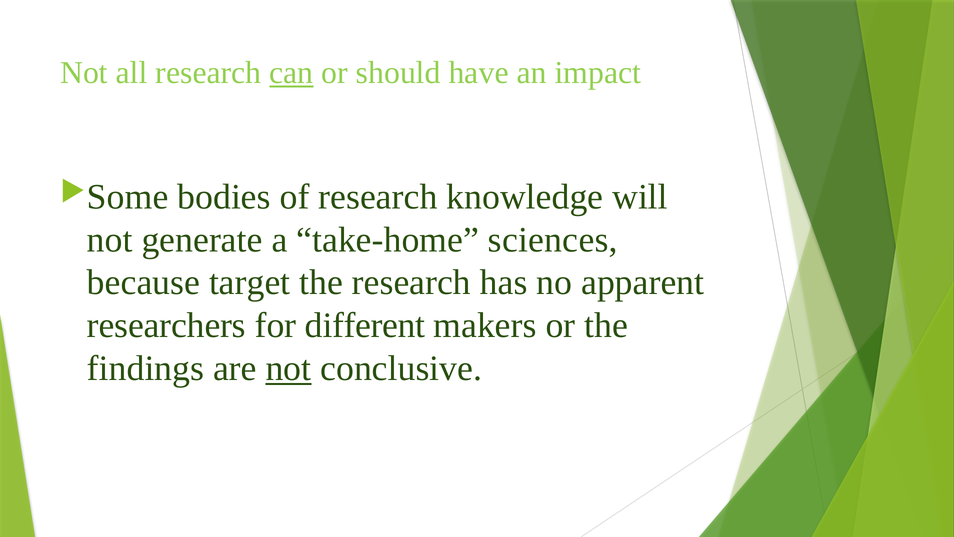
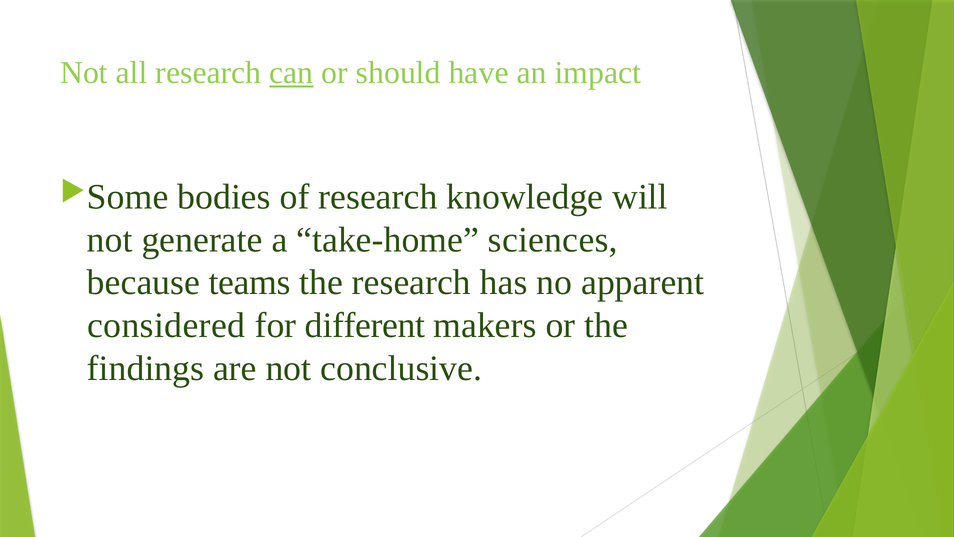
target: target -> teams (250, 282)
researchers: researchers -> considered (166, 325)
not underline: present -> none (288, 368)
